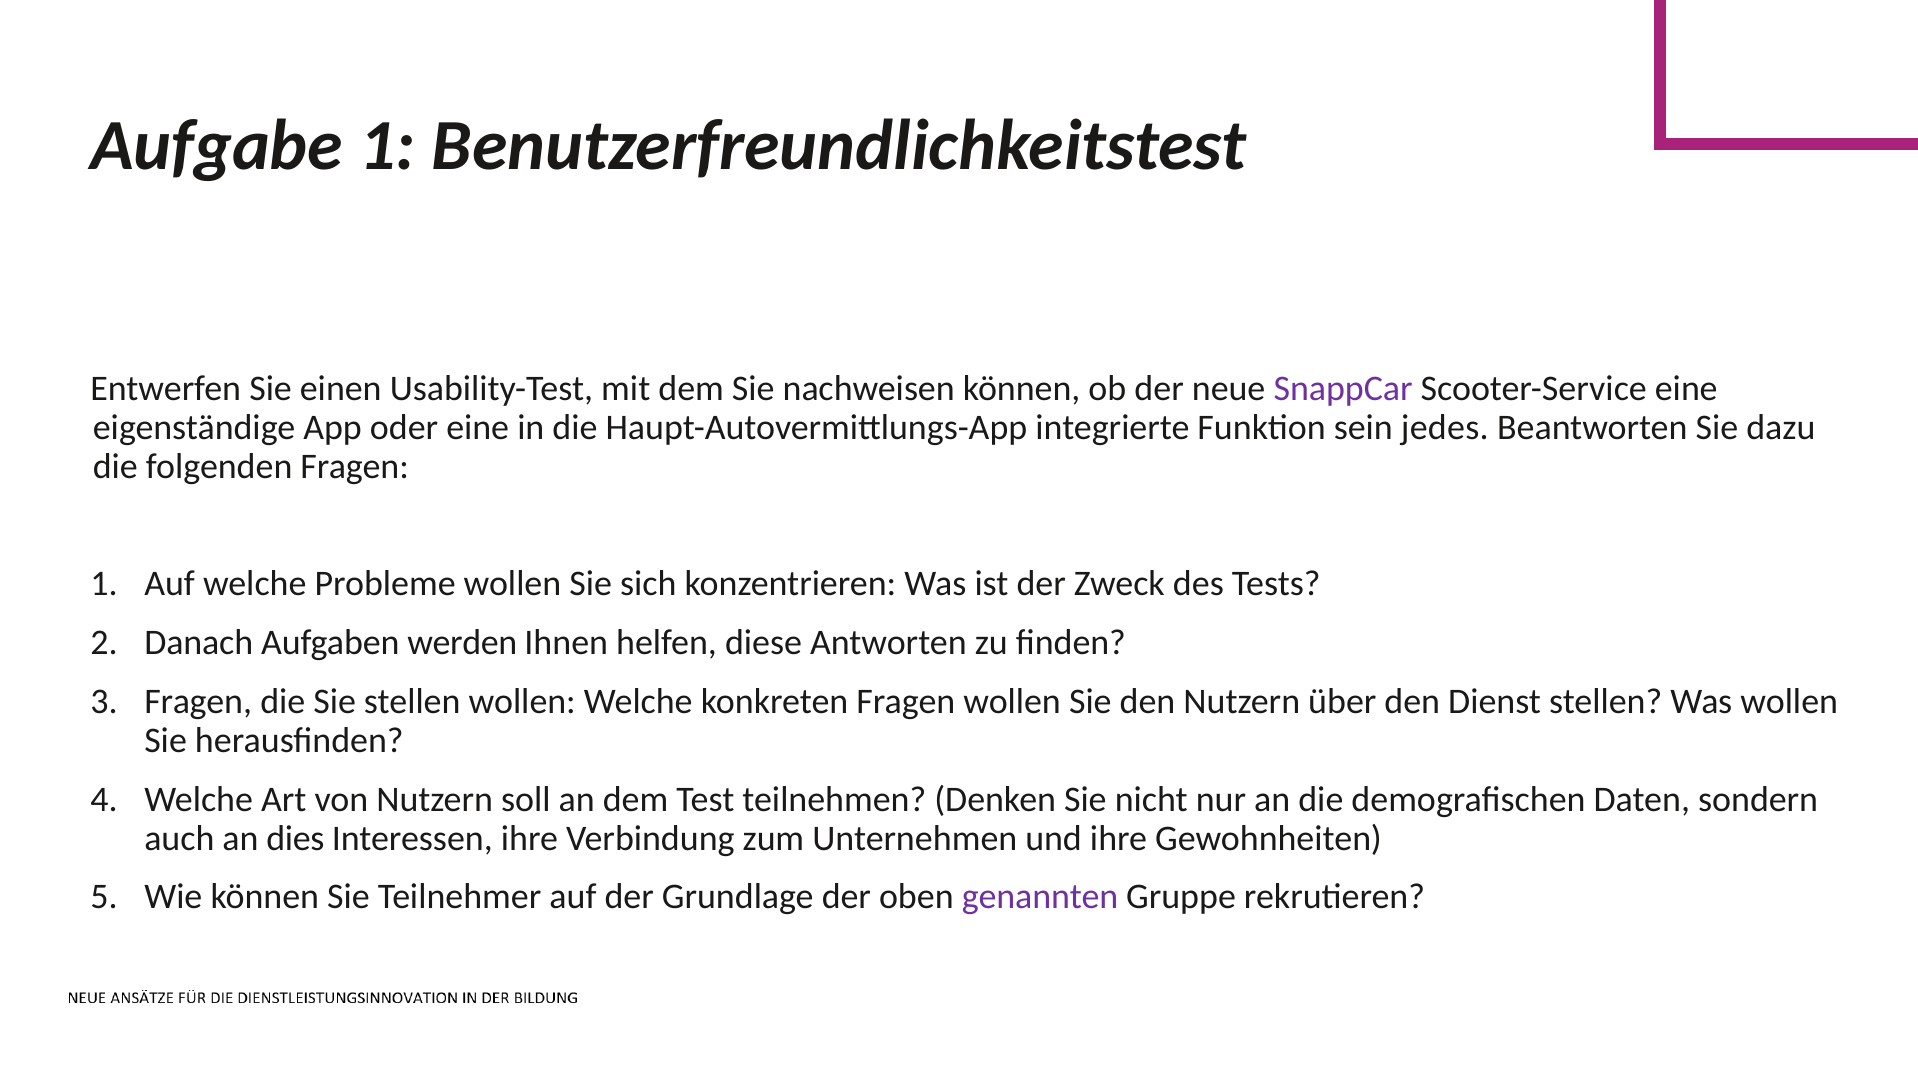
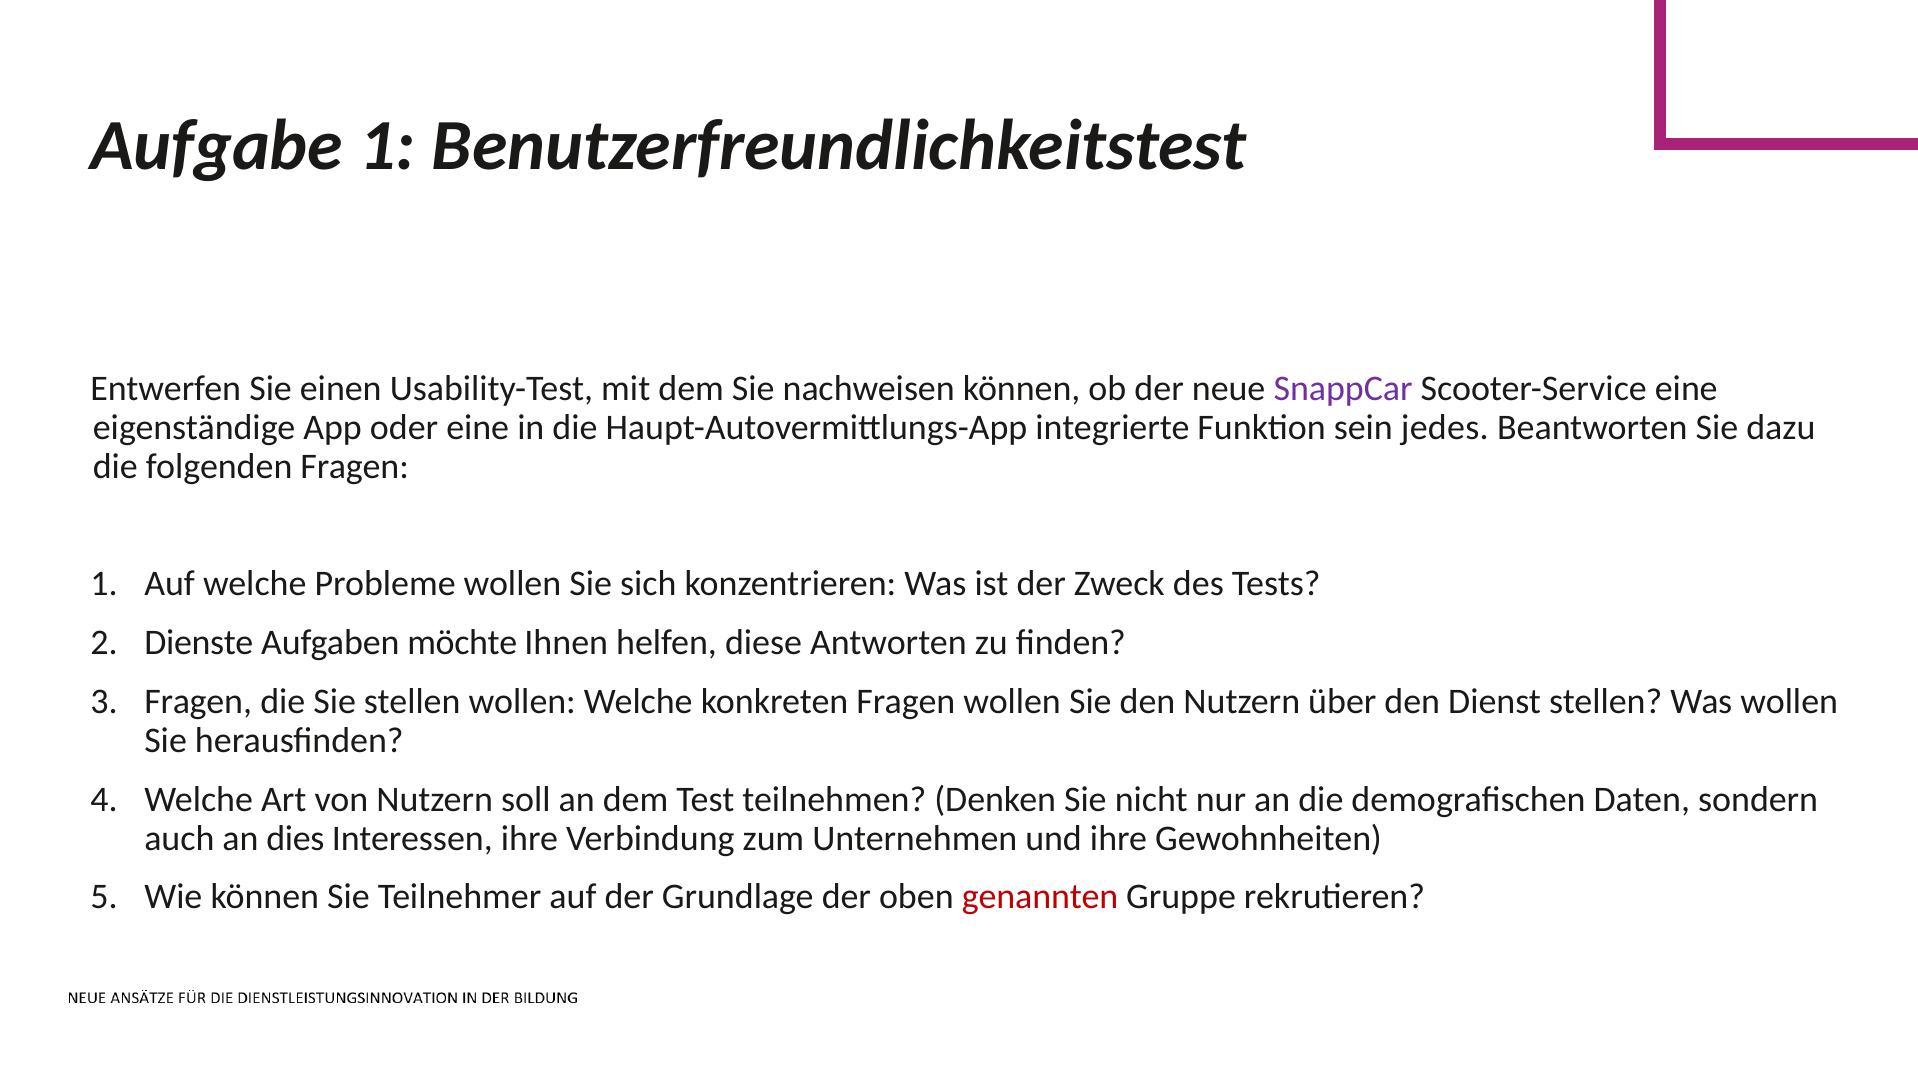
Danach: Danach -> Dienste (199, 643)
werden: werden -> möchte (462, 643)
genannten colour: purple -> red (1040, 897)
